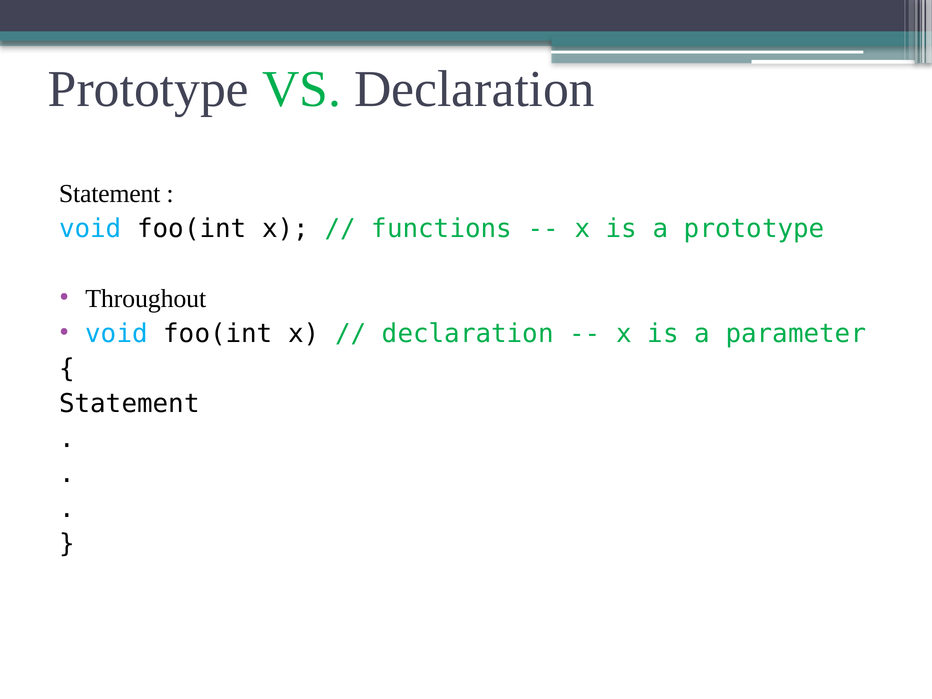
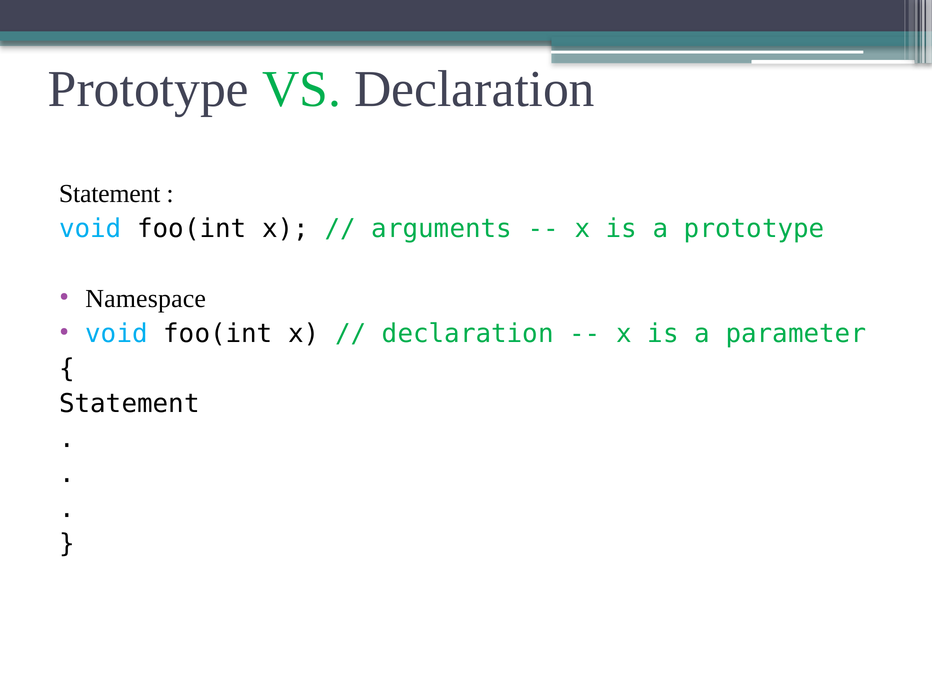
functions: functions -> arguments (442, 229)
Throughout: Throughout -> Namespace (146, 299)
